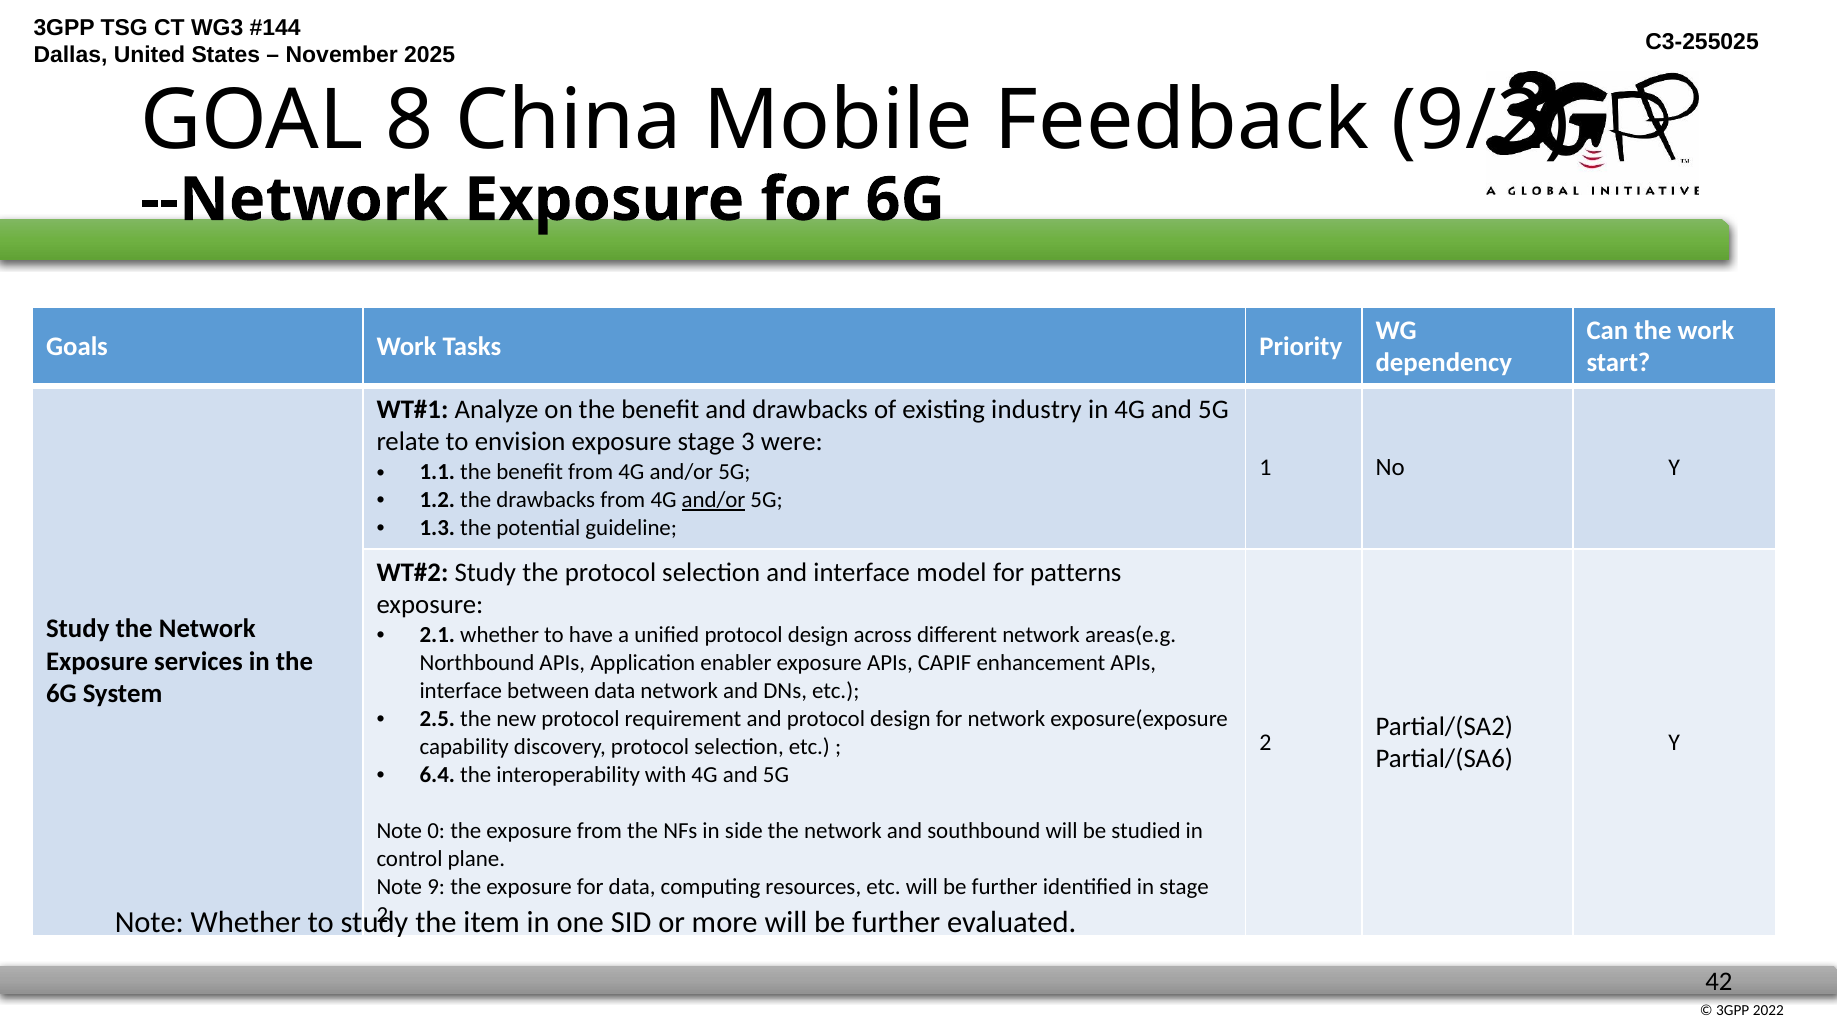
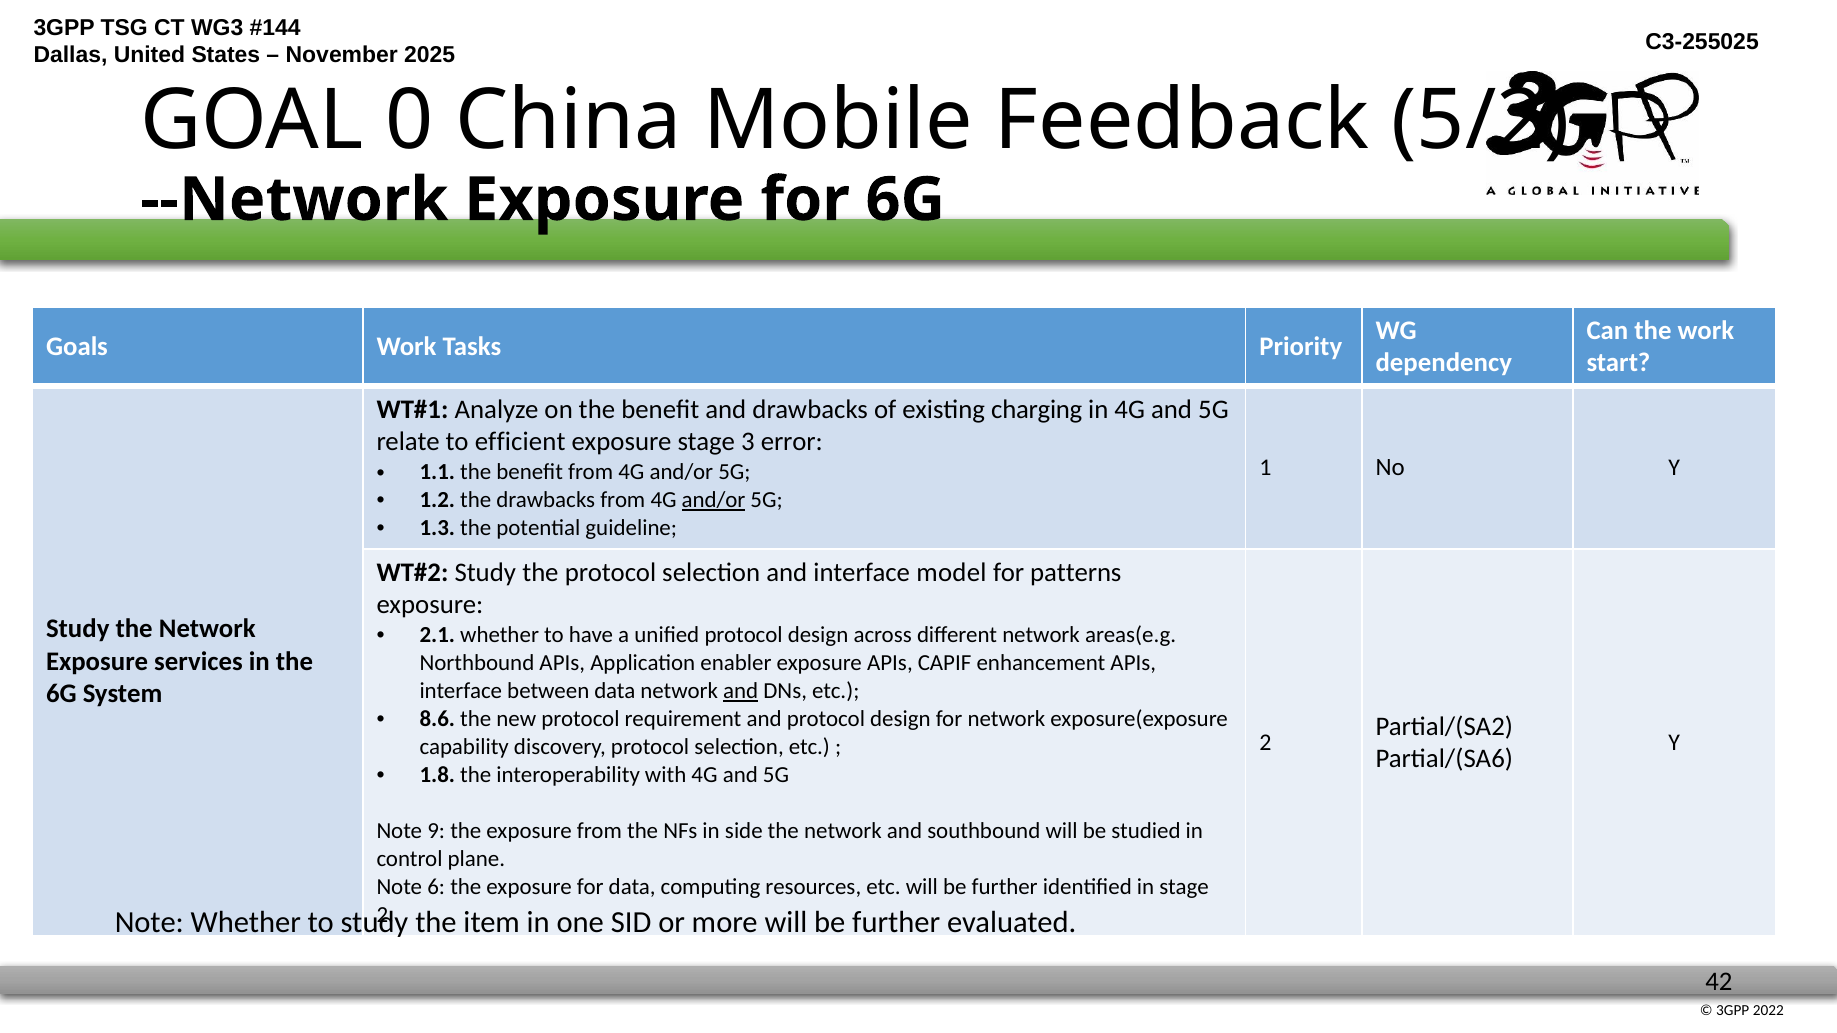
8: 8 -> 0 (409, 121)
9/2: 9/2 -> 5/2 (1481, 121)
industry: industry -> charging (1037, 410)
envision: envision -> efficient (520, 442)
were: were -> error (792, 442)
and underline: none -> present (741, 691)
2.5: 2.5 -> 8.6 (437, 719)
6.4: 6.4 -> 1.8 (437, 775)
0: 0 -> 9 (436, 831)
9: 9 -> 6 (436, 887)
